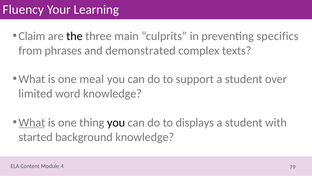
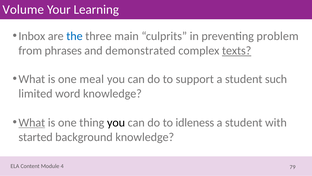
Fluency: Fluency -> Volume (23, 10)
Claim: Claim -> Inbox (32, 36)
the colour: black -> blue (74, 36)
specifics: specifics -> problem (278, 36)
texts underline: none -> present (237, 50)
over: over -> such (276, 79)
displays: displays -> idleness (195, 122)
